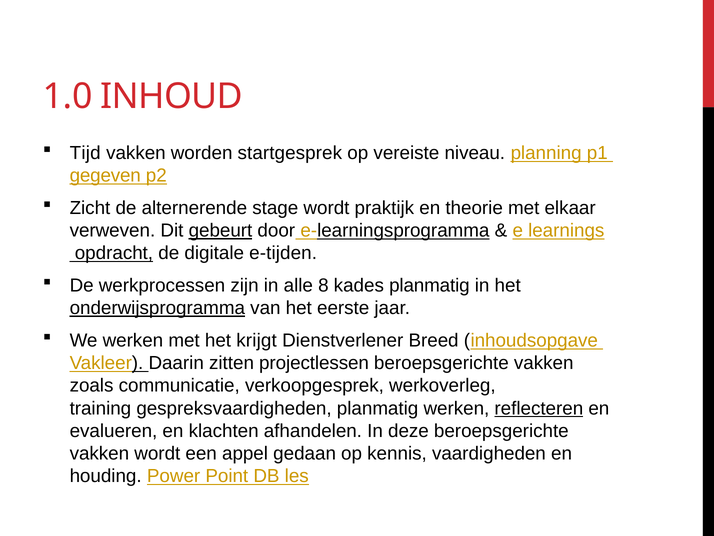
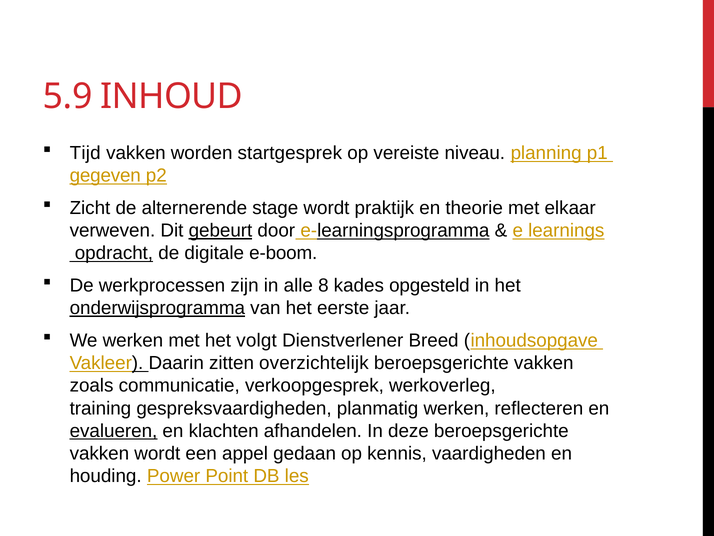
1.0: 1.0 -> 5.9 (68, 97)
e-tijden: e-tijden -> e-boom (283, 253)
kades planmatig: planmatig -> opgesteld (429, 285)
krijgt: krijgt -> volgt (257, 340)
projectlessen: projectlessen -> overzichtelijk (314, 363)
reflecteren underline: present -> none (539, 408)
evalueren underline: none -> present (113, 430)
